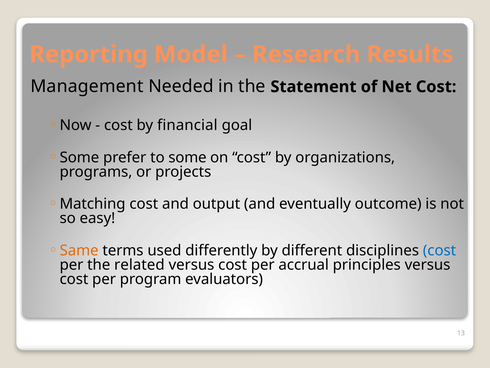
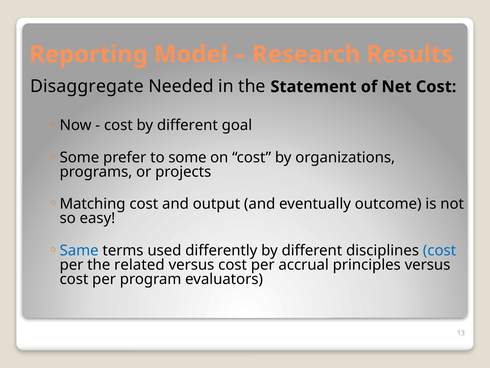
Management: Management -> Disaggregate (87, 86)
cost by financial: financial -> different (187, 125)
Same colour: orange -> blue (79, 250)
